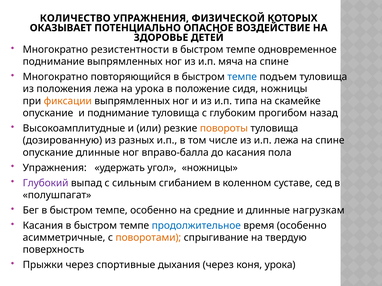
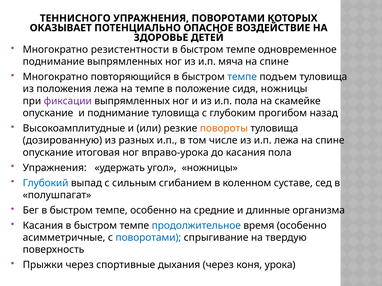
КОЛИЧЕСТВО: КОЛИЧЕСТВО -> ТЕННИСНОГО (75, 18)
УПРАЖНЕНИЯ ФИЗИЧЕСКОЙ: ФИЗИЧЕСКОЙ -> ПОВОРОТАМИ (228, 18)
на урока: урока -> темпе (150, 89)
фиксации colour: orange -> purple (68, 101)
и.п типа: типа -> пола (246, 101)
опускание длинные: длинные -> итоговая (98, 153)
вправо-балла: вправо-балла -> вправо-урока (175, 153)
Глубокий colour: purple -> blue (46, 183)
нагрузкам: нагрузкам -> организма (319, 211)
поворотами colour: orange -> blue (148, 238)
